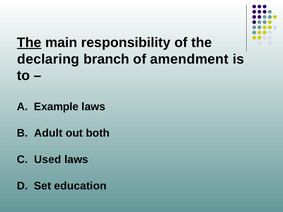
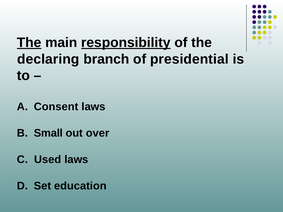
responsibility underline: none -> present (126, 43)
amendment: amendment -> presidential (189, 59)
Example: Example -> Consent (56, 107)
Adult: Adult -> Small (48, 133)
both: both -> over (98, 133)
